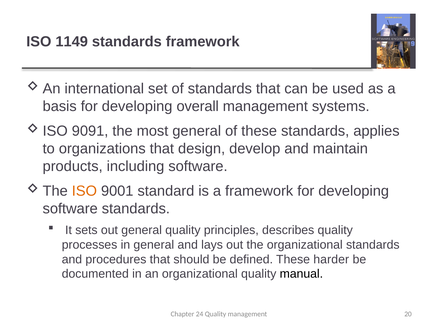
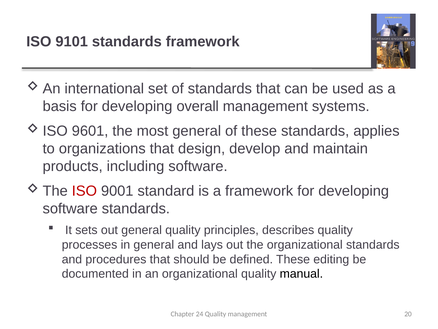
1149: 1149 -> 9101 (72, 42)
9091: 9091 -> 9601 (90, 131)
ISO colour: orange -> red (84, 191)
harder: harder -> editing (331, 259)
